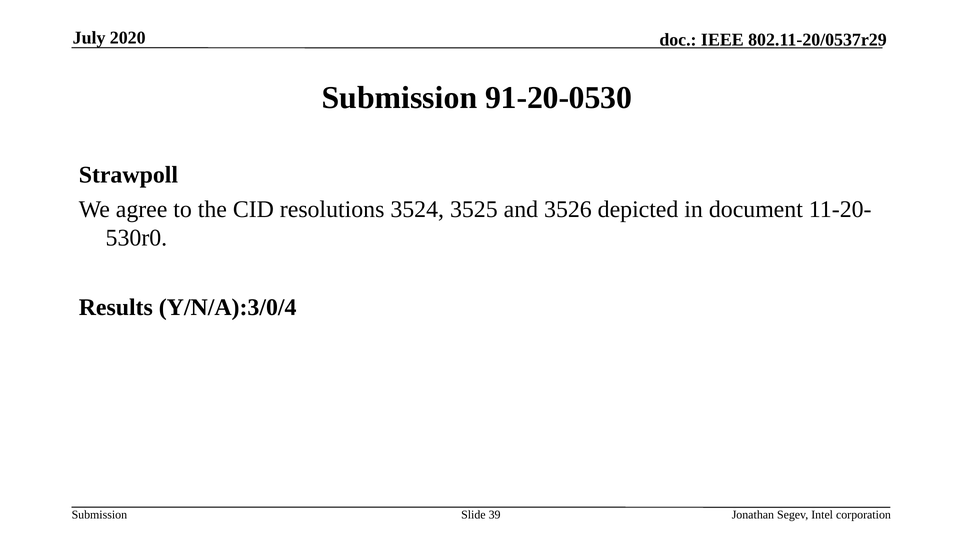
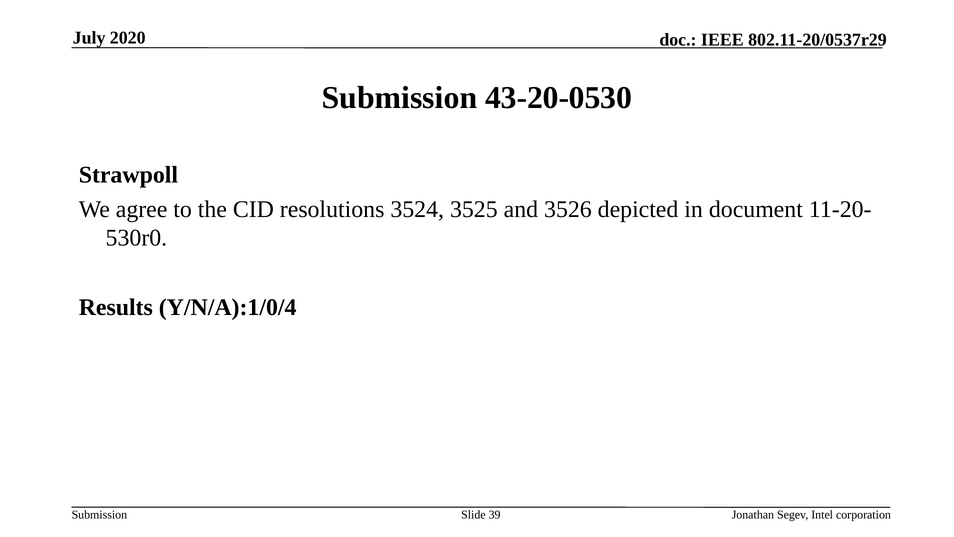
91-20-0530: 91-20-0530 -> 43-20-0530 (559, 98)
Y/N/A):3/0/4: Y/N/A):3/0/4 -> Y/N/A):1/0/4 (228, 307)
